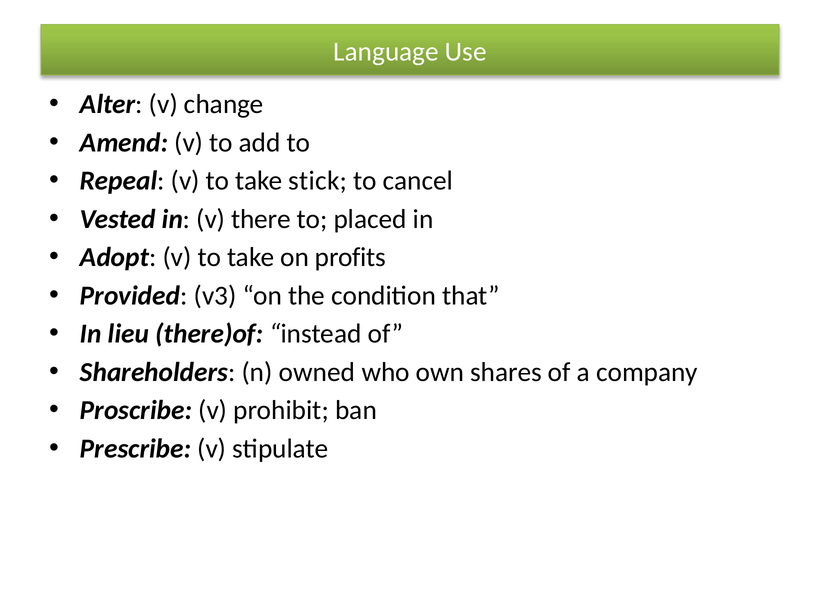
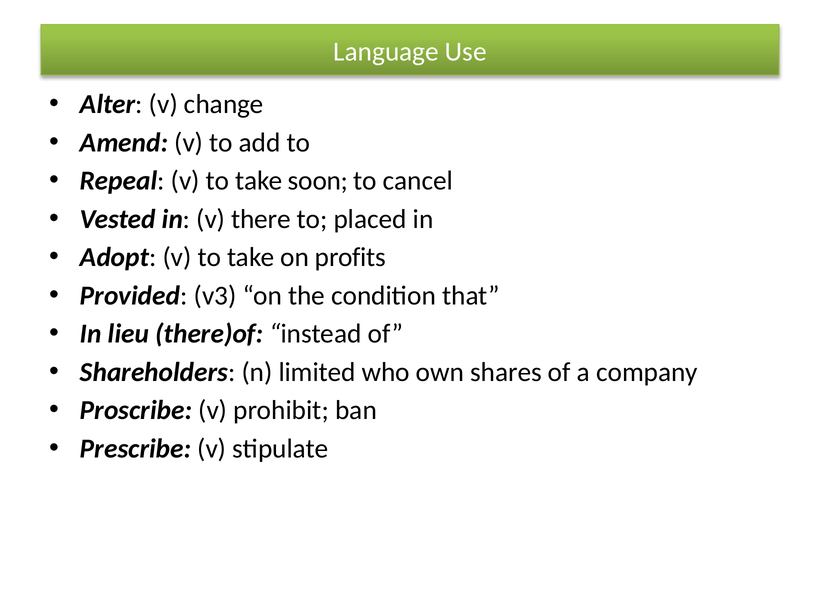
stick: stick -> soon (318, 181)
owned: owned -> limited (317, 372)
